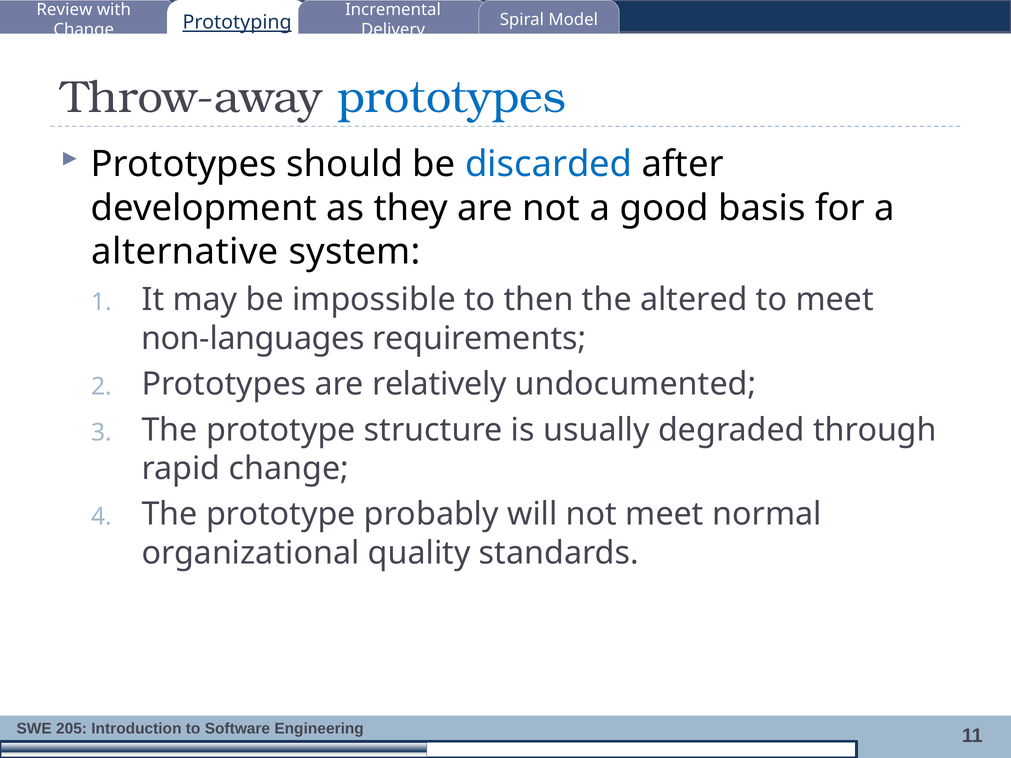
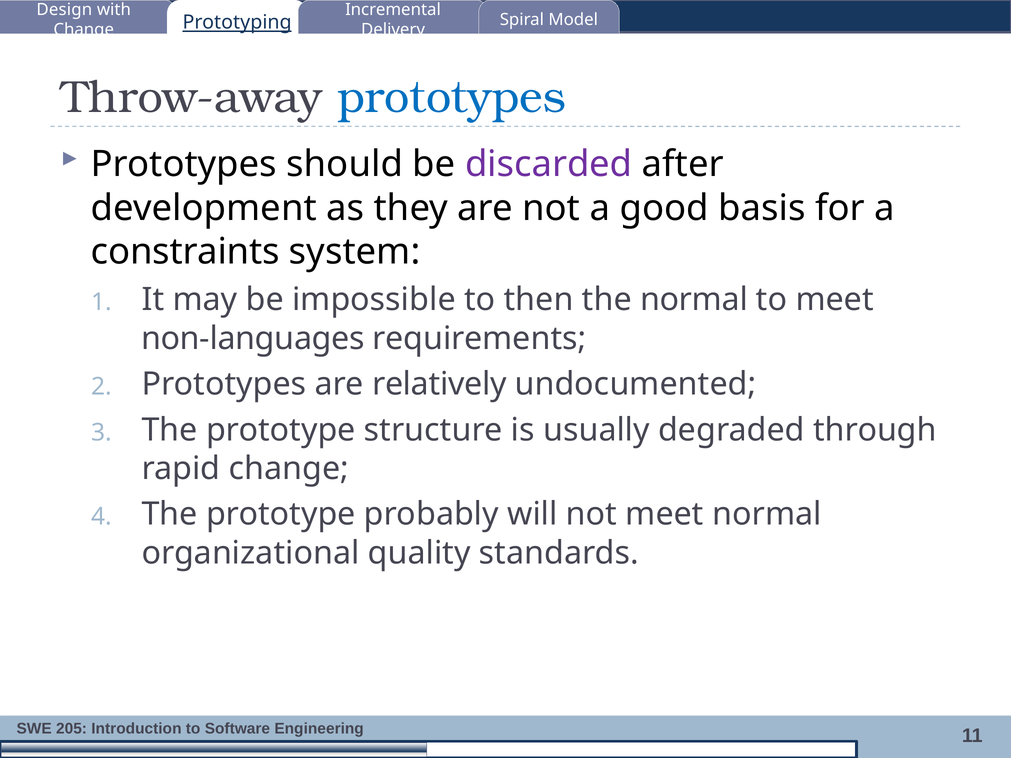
Review: Review -> Design (64, 10)
discarded colour: blue -> purple (549, 164)
alternative: alternative -> constraints (185, 252)
the altered: altered -> normal (694, 300)
